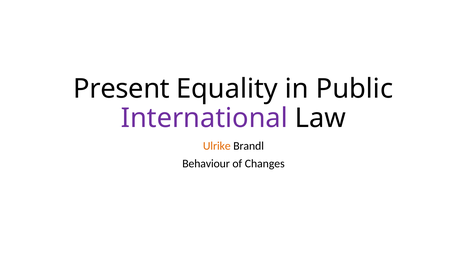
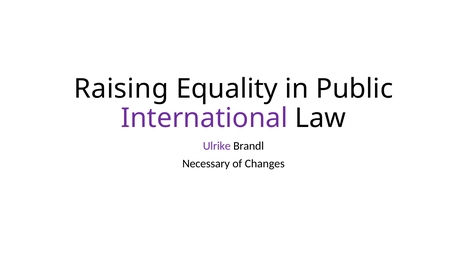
Present: Present -> Raising (121, 89)
Ulrike colour: orange -> purple (217, 146)
Behaviour: Behaviour -> Necessary (206, 163)
